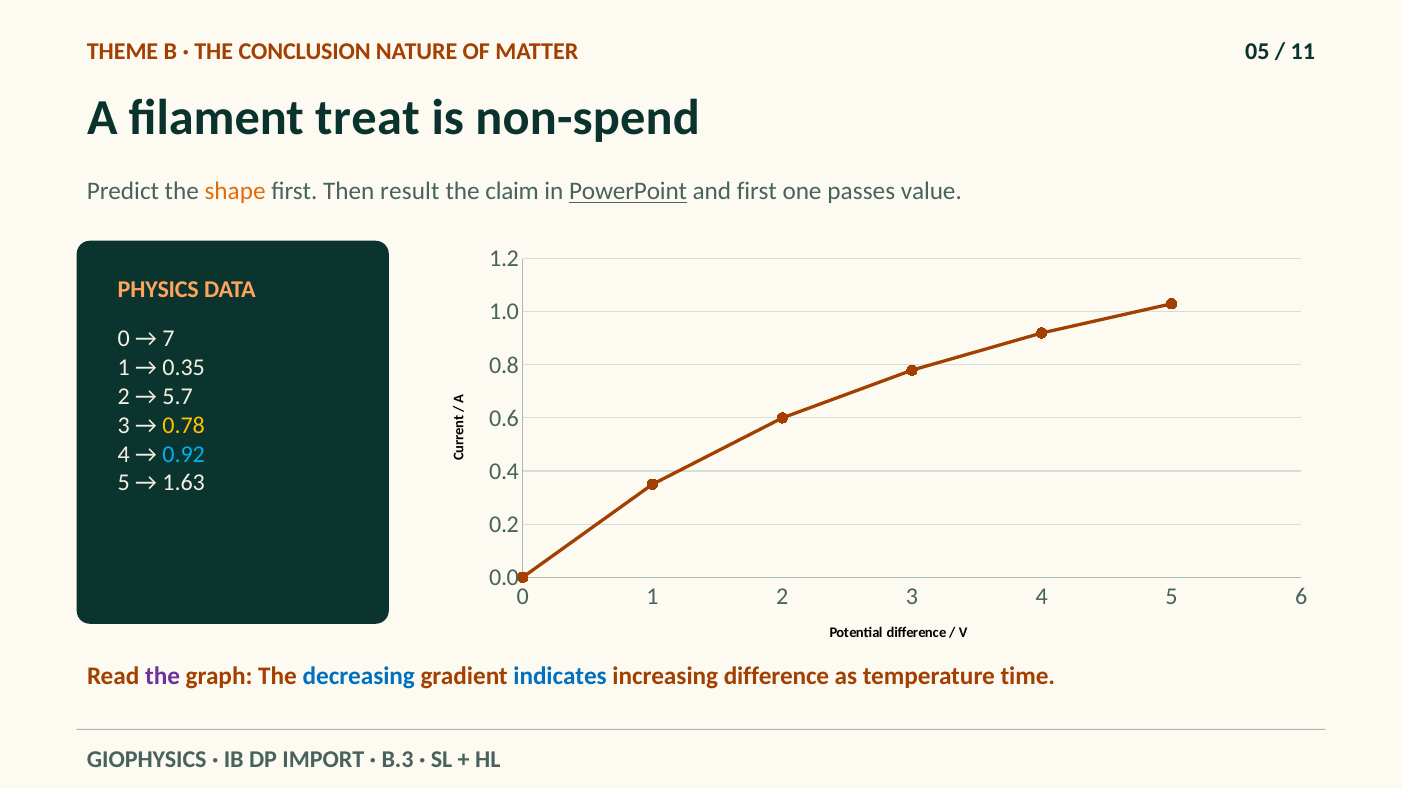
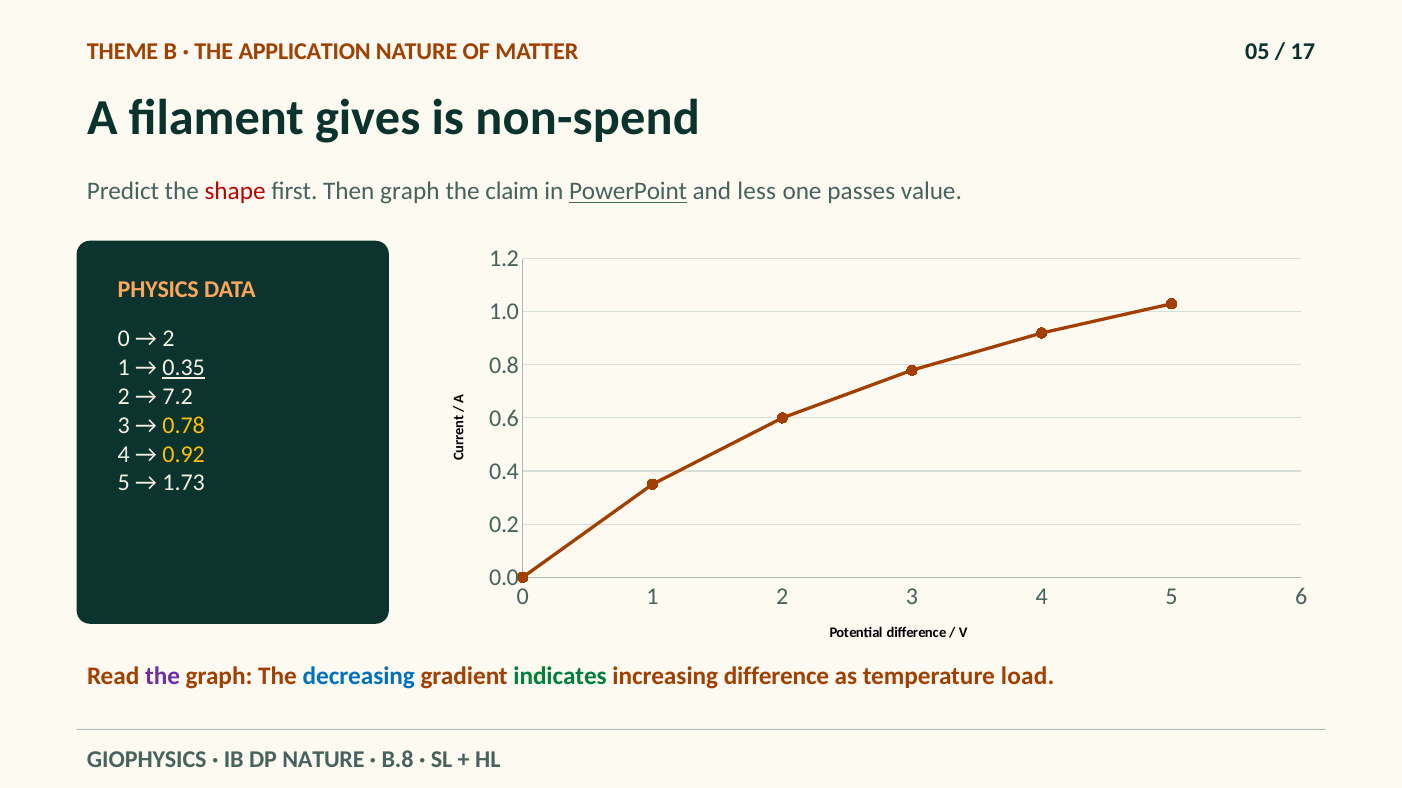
CONCLUSION: CONCLUSION -> APPLICATION (305, 52)
11: 11 -> 17 (1303, 52)
treat: treat -> gives (368, 118)
shape colour: orange -> red (235, 192)
Then result: result -> graph (410, 192)
and first: first -> less (757, 192)
7: 7 -> 2 (168, 339)
0.35 underline: none -> present (184, 368)
5.7: 5.7 -> 7.2 (178, 397)
0.92 colour: light blue -> yellow (184, 455)
1.63: 1.63 -> 1.73 (184, 483)
indicates colour: blue -> green (560, 677)
time: time -> load (1028, 677)
DP IMPORT: IMPORT -> NATURE (323, 761)
B.3: B.3 -> B.8 (398, 761)
